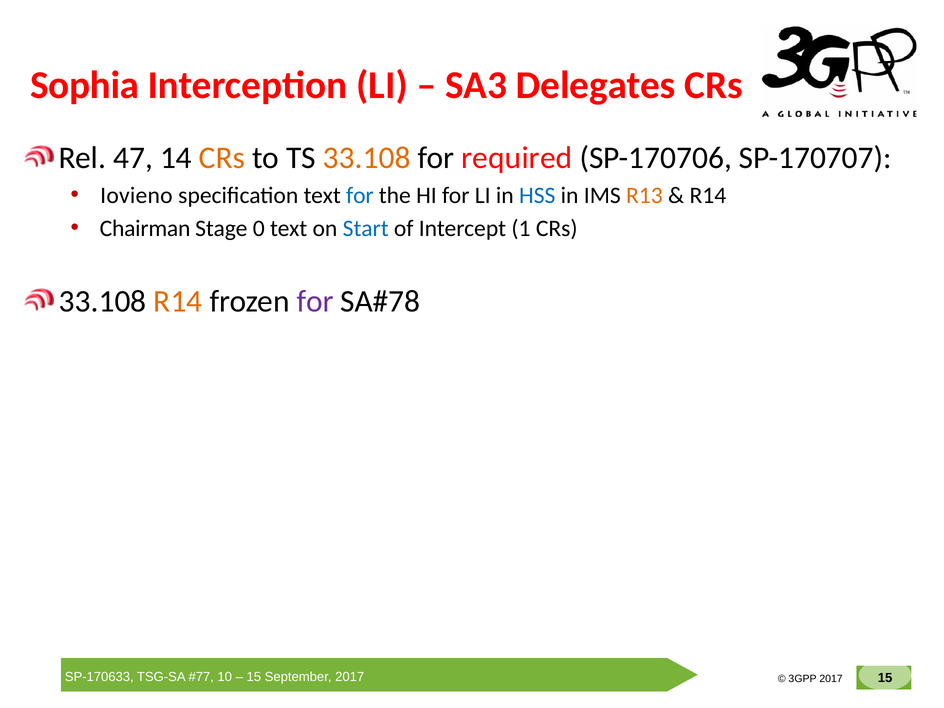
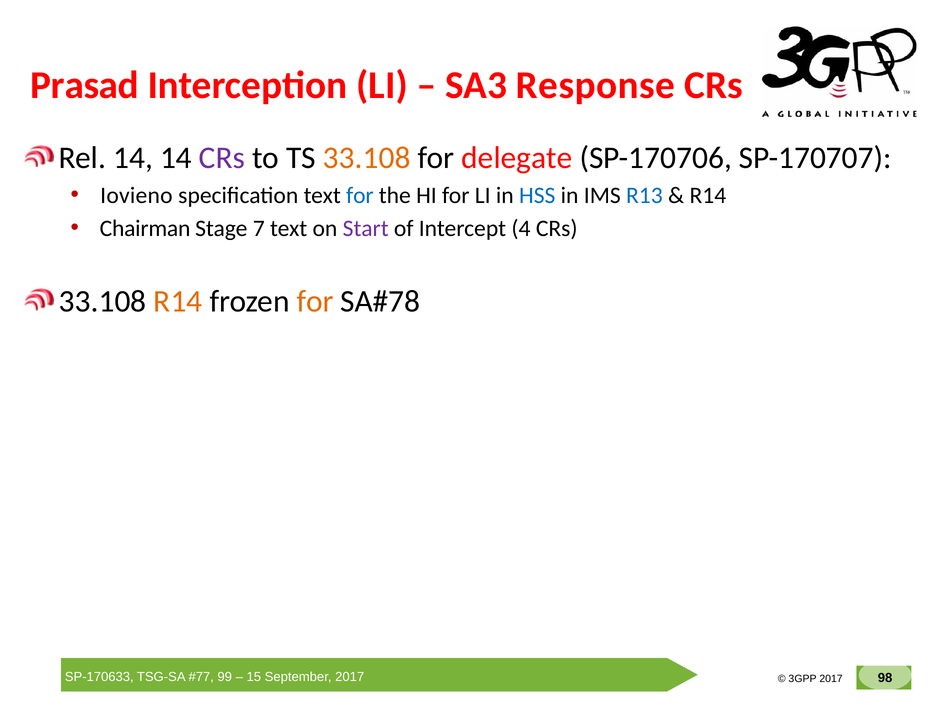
Sophia: Sophia -> Prasad (85, 85)
Delegates: Delegates -> Response (595, 85)
Rel 47: 47 -> 14 (133, 158)
CRs colour: orange -> purple (222, 158)
required: required -> delegate (517, 158)
R13 colour: orange -> blue (644, 195)
0: 0 -> 7 (259, 228)
Start colour: blue -> purple (366, 228)
1: 1 -> 4 (521, 228)
for colour: purple -> orange (315, 301)
10: 10 -> 99 (225, 677)
15: 15 -> 98 (885, 678)
